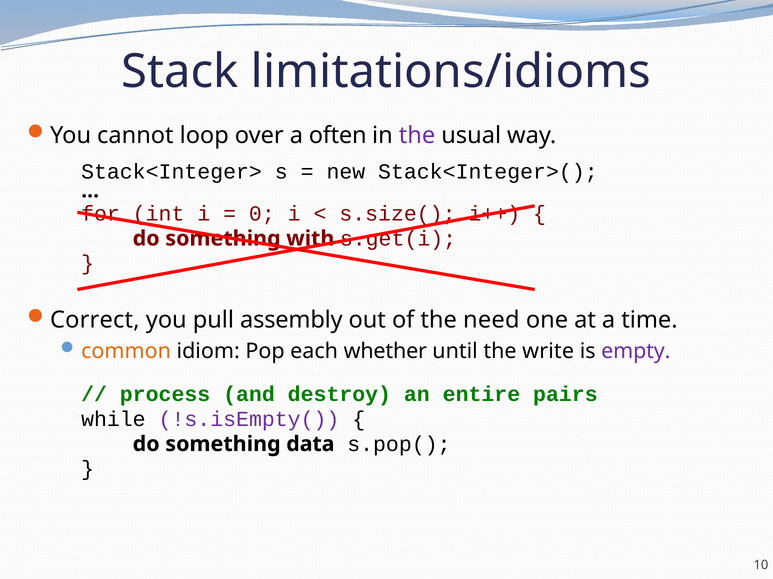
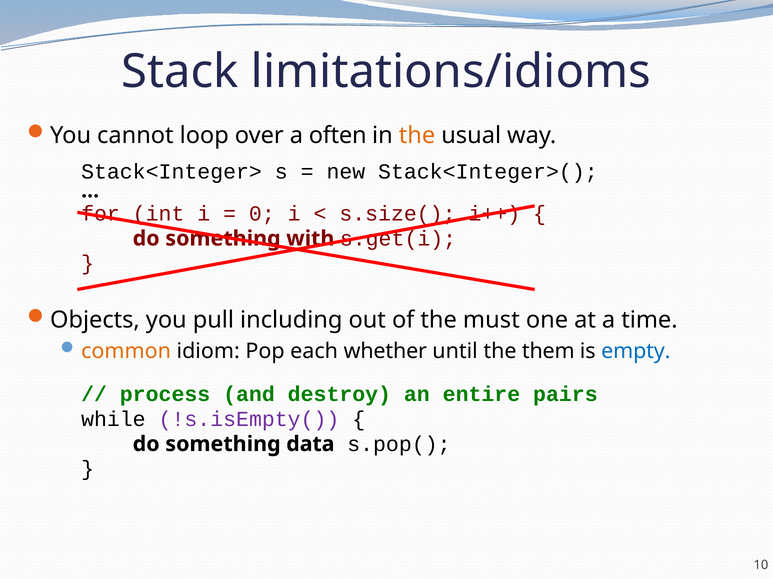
the colour: purple -> orange (417, 136)
Correct: Correct -> Objects (95, 320)
assembly: assembly -> including (291, 320)
need: need -> must (491, 320)
write: write -> them (548, 352)
empty colour: purple -> blue (636, 352)
